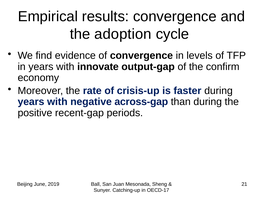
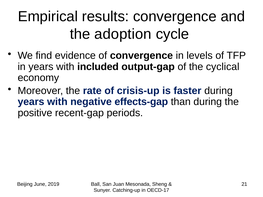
innovate: innovate -> included (98, 67)
confirm: confirm -> cyclical (223, 67)
across-gap: across-gap -> effects-gap (141, 102)
